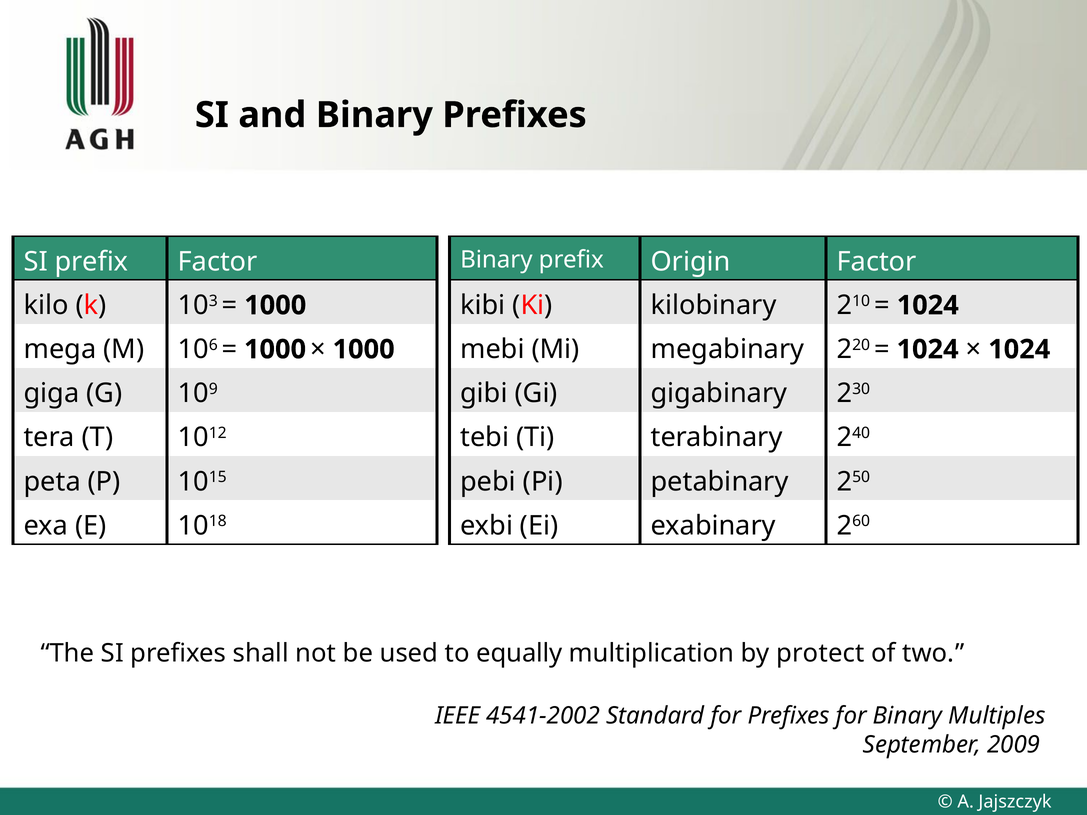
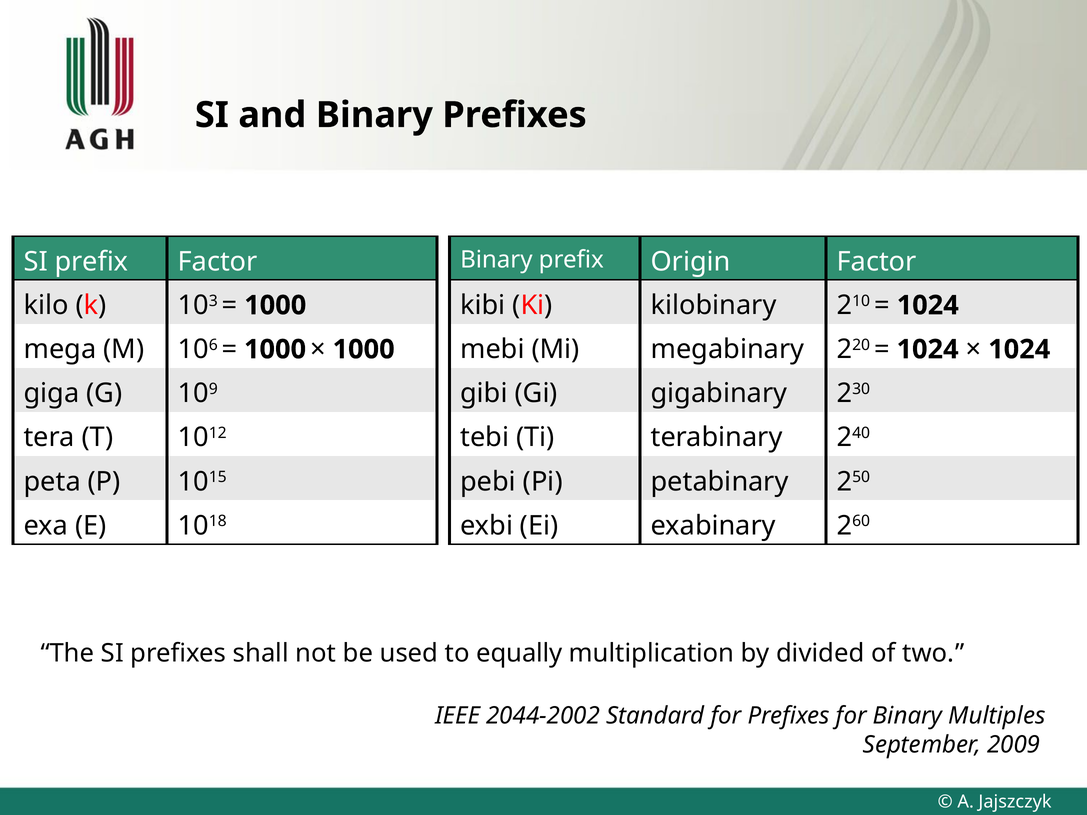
protect: protect -> divided (820, 653)
4541-2002: 4541-2002 -> 2044-2002 (543, 716)
